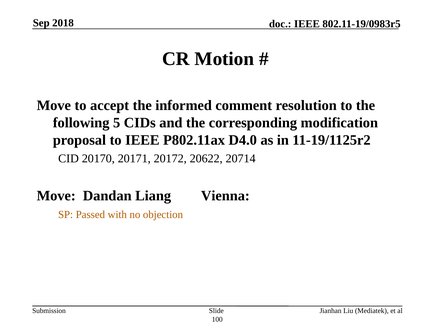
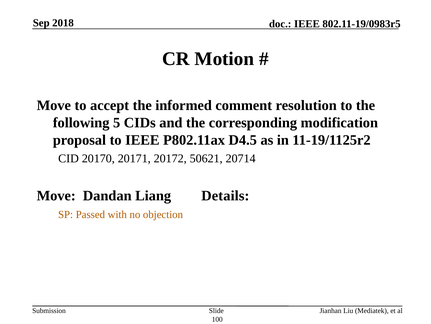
D4.0: D4.0 -> D4.5 (243, 140)
20622: 20622 -> 50621 (206, 158)
Vienna: Vienna -> Details (225, 195)
